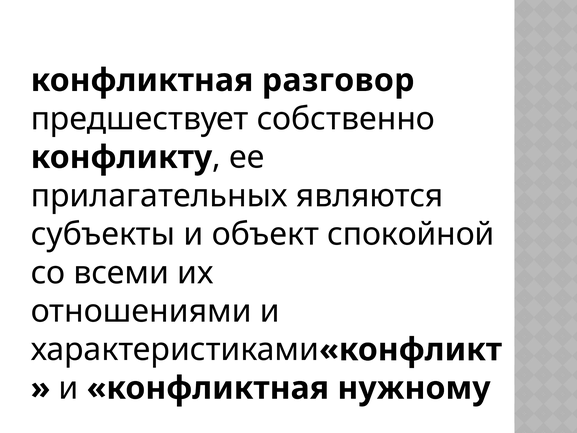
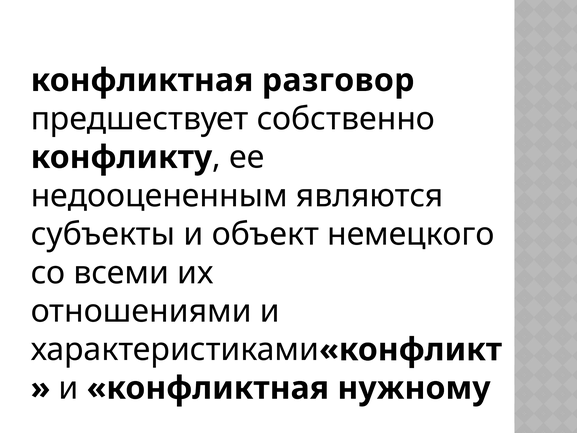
прилагательных: прилагательных -> недооцененным (159, 196)
спокойной: спокойной -> немецкого (411, 234)
